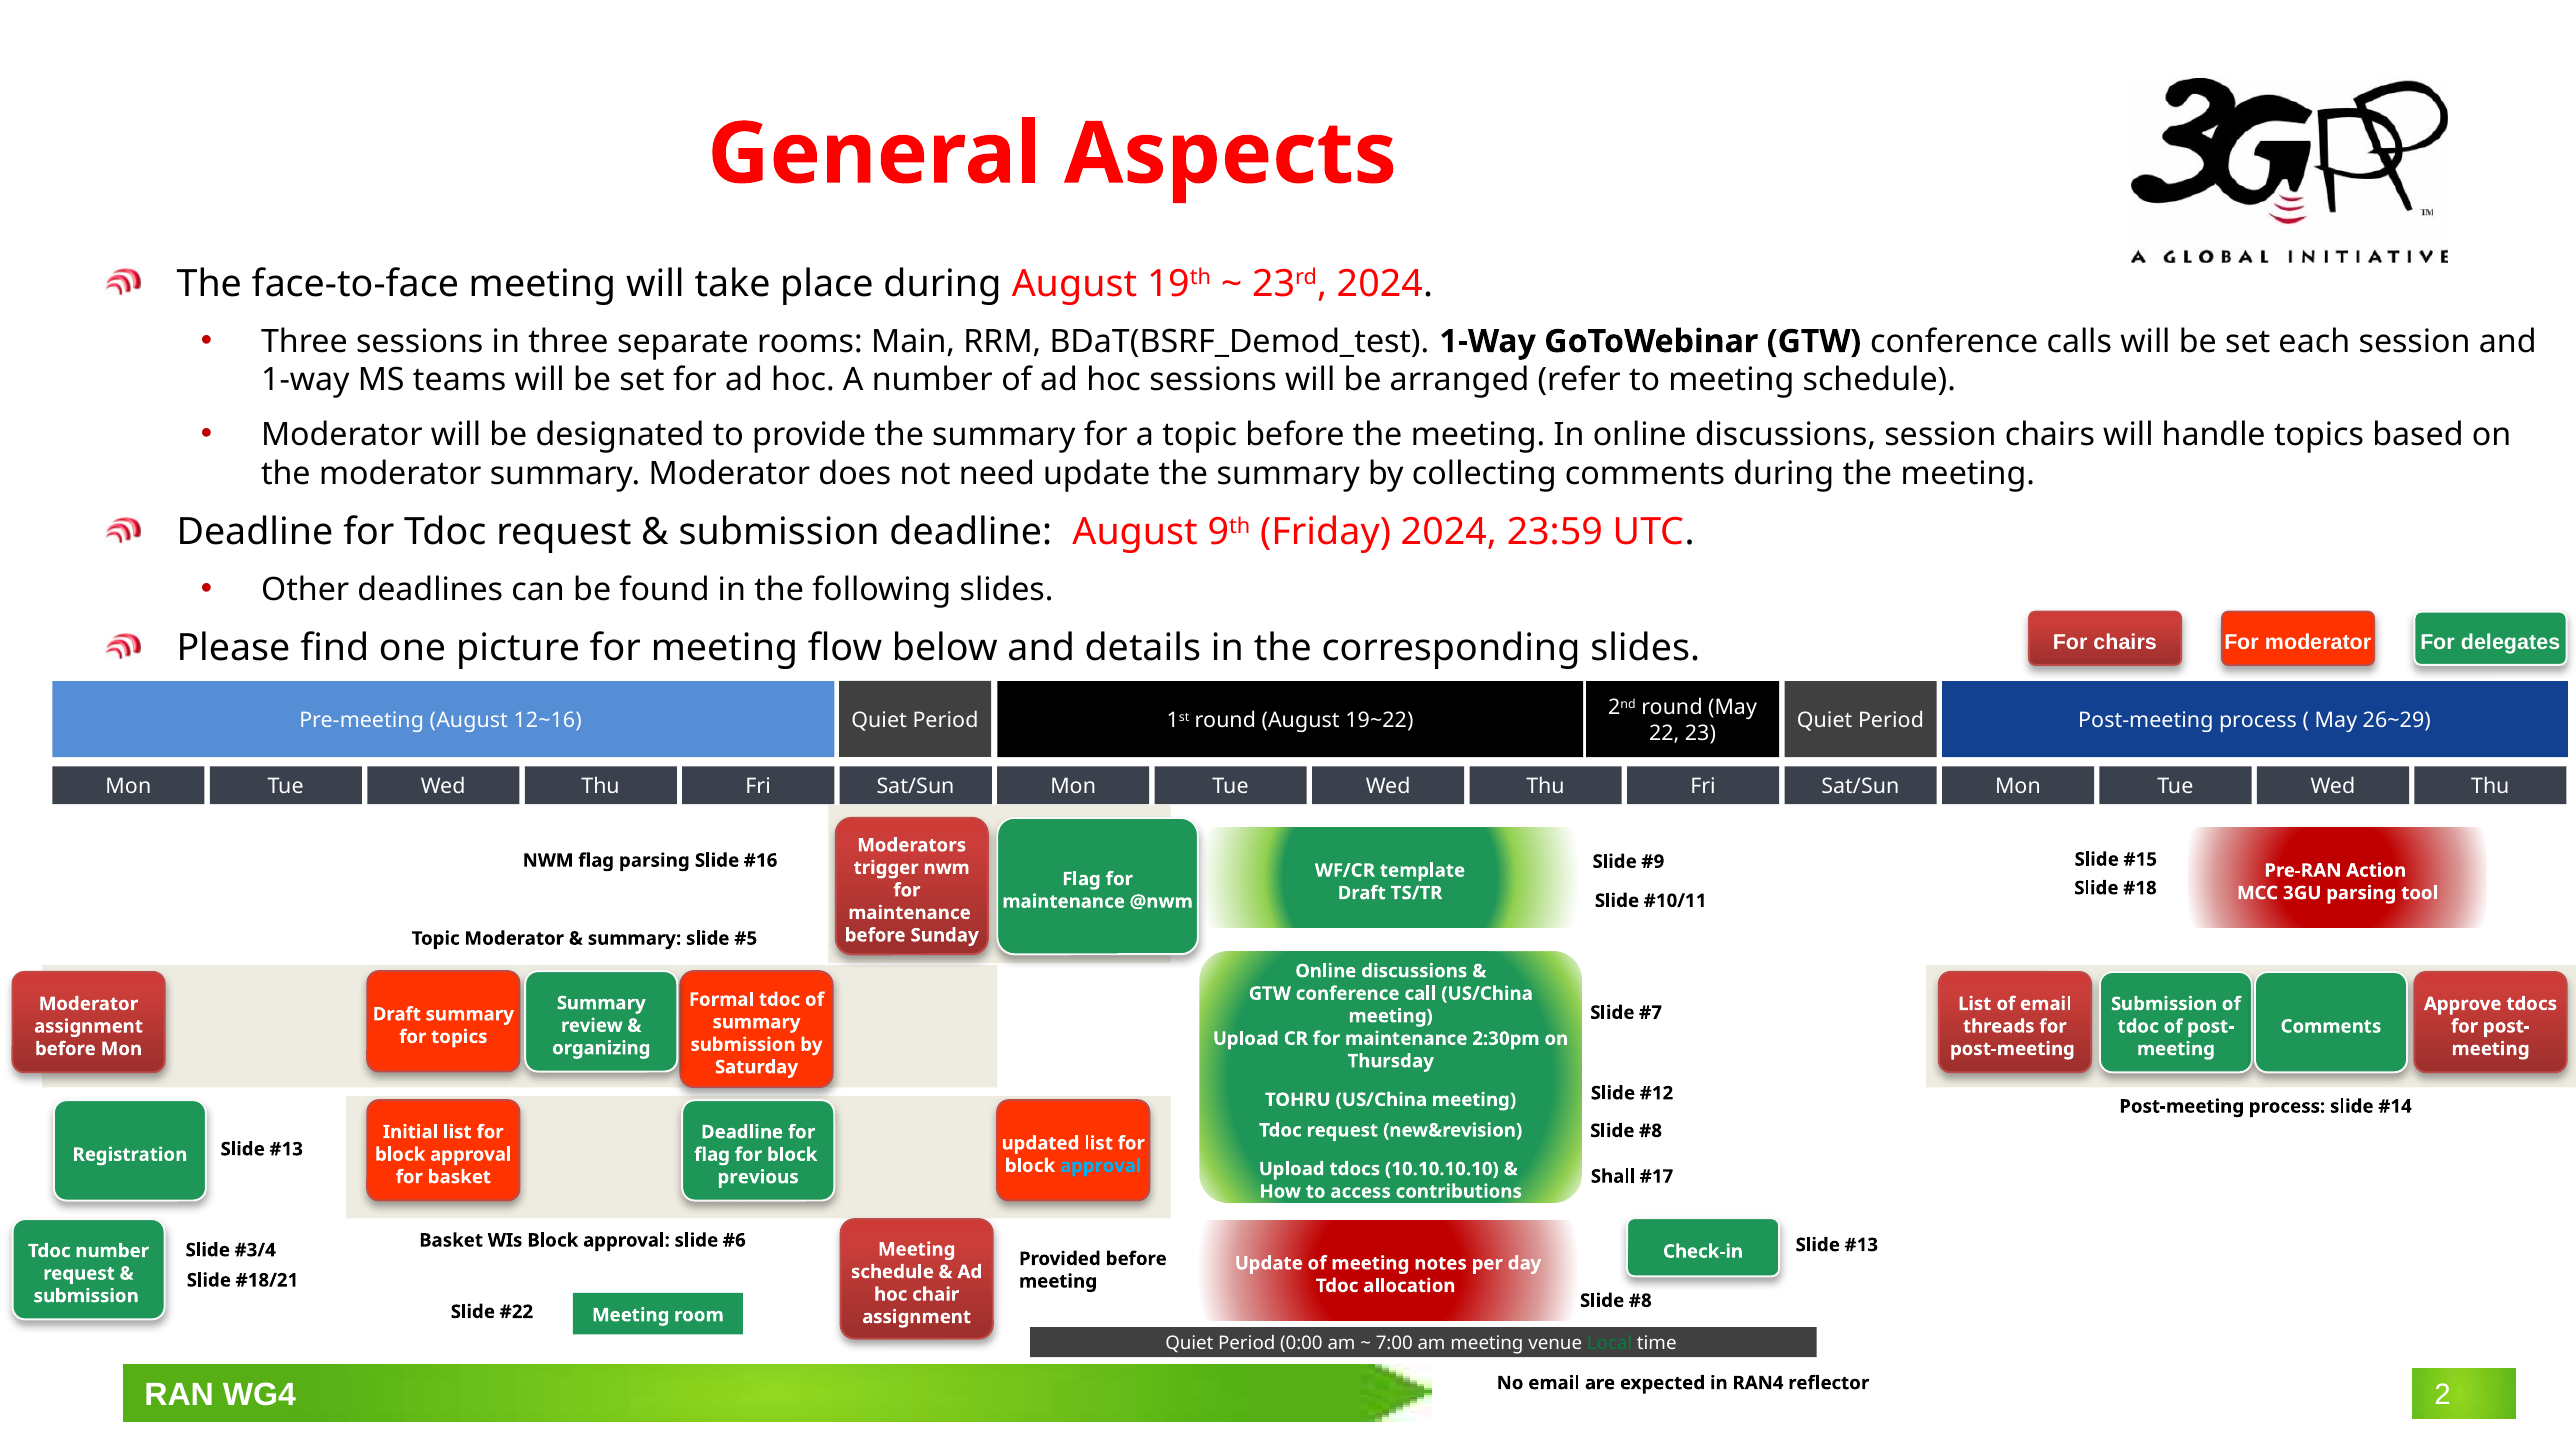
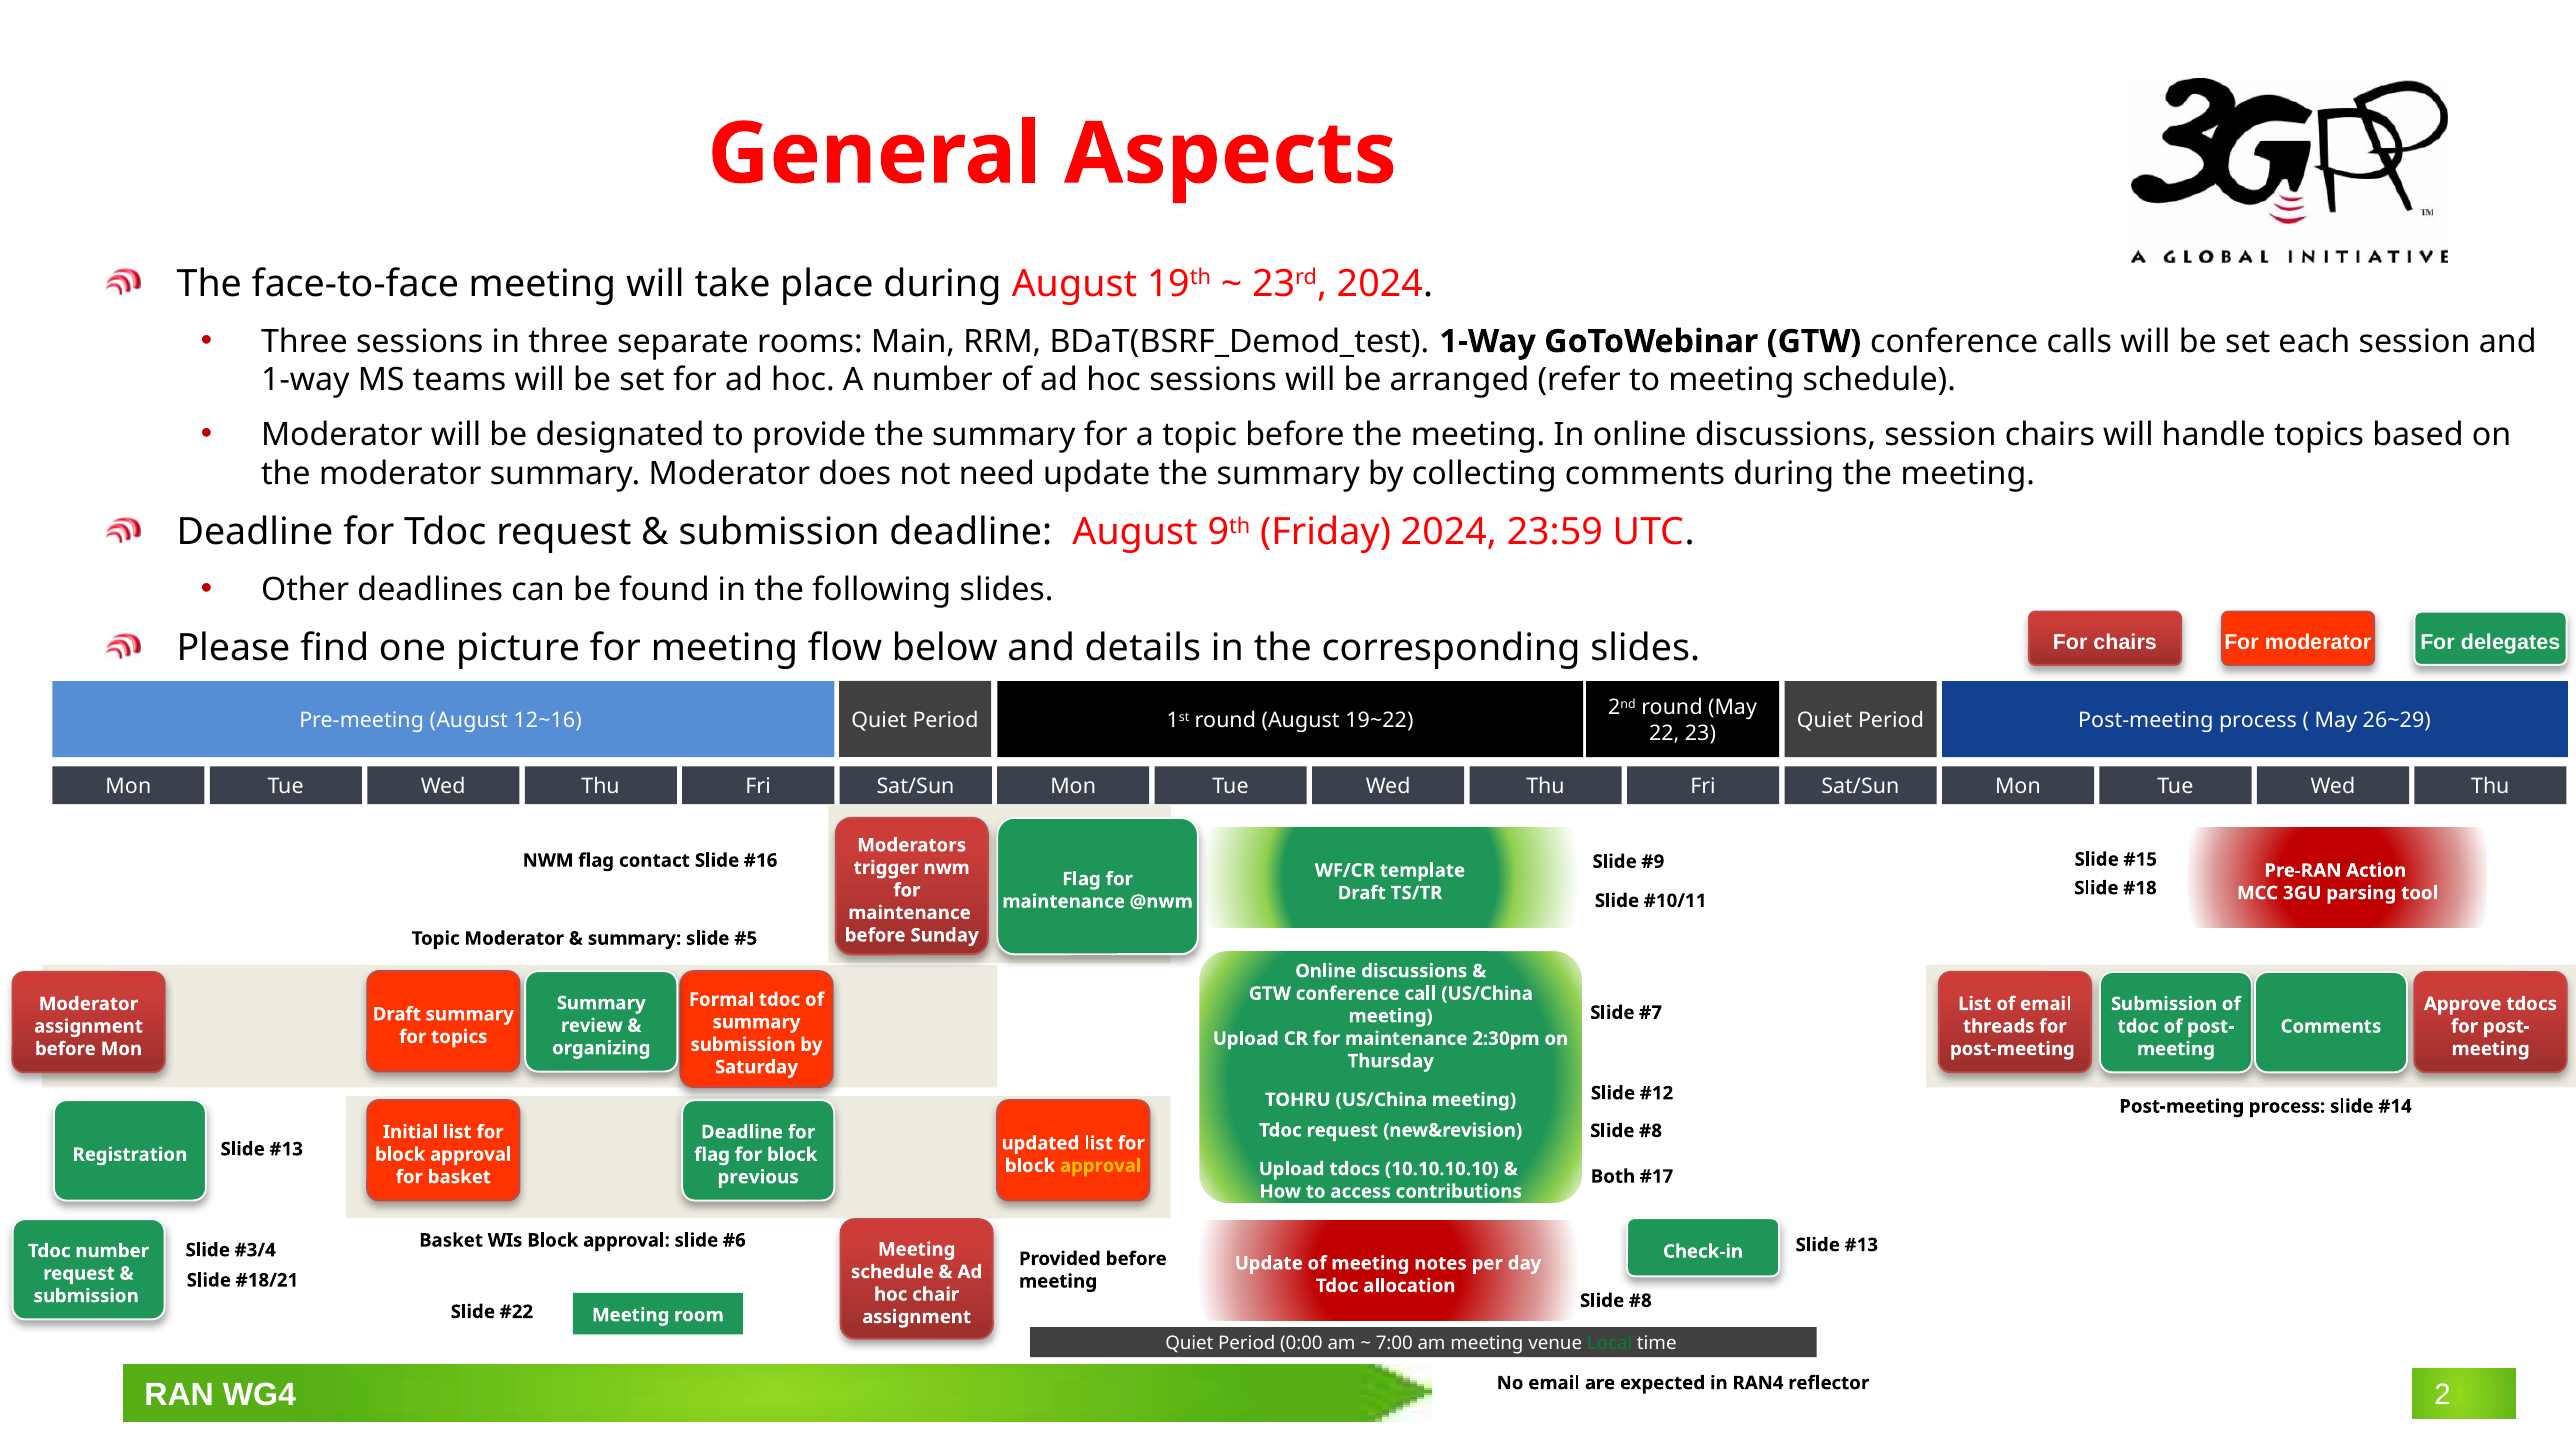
flag parsing: parsing -> contact (654, 861)
approval colour: light blue -> yellow (1101, 1166)
Shall: Shall -> Both (1613, 1176)
